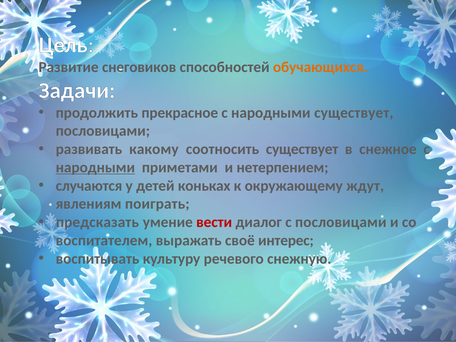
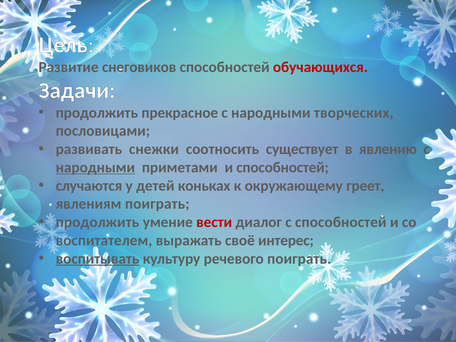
обучающихся colour: orange -> red (320, 67)
народными существует: существует -> творческих (354, 113)
какому: какому -> снежки (154, 149)
снежное: снежное -> явлению (388, 149)
и нетерпением: нетерпением -> способностей (283, 167)
ждут: ждут -> греет (365, 186)
предсказать: предсказать -> продолжить (97, 222)
с пословицами: пословицами -> способностей (341, 222)
воспитывать underline: none -> present (98, 259)
речевого снежную: снежную -> поиграть (299, 259)
